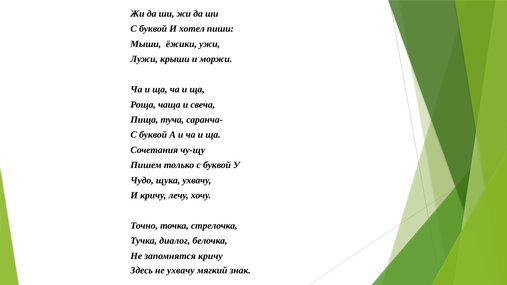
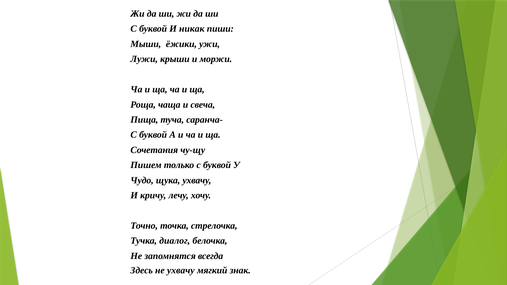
хотел: хотел -> никак (192, 29)
запомнятся кричу: кричу -> всегда (211, 256)
